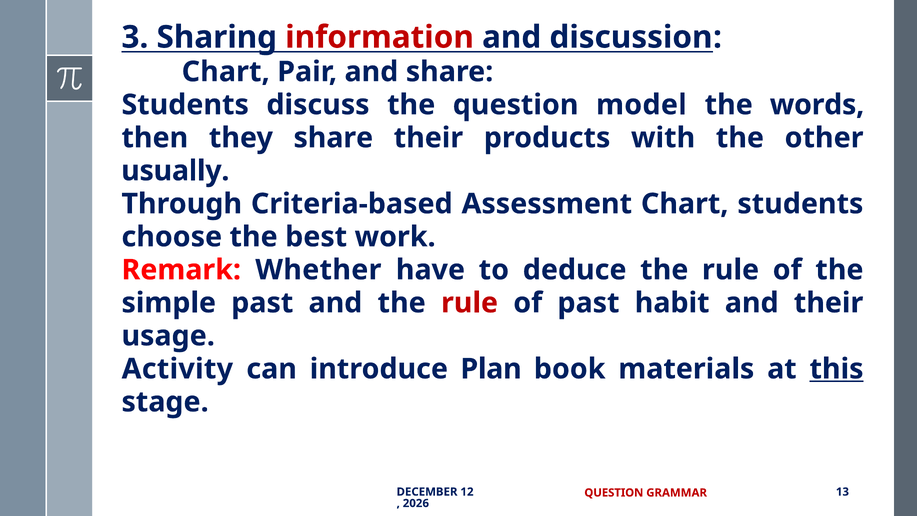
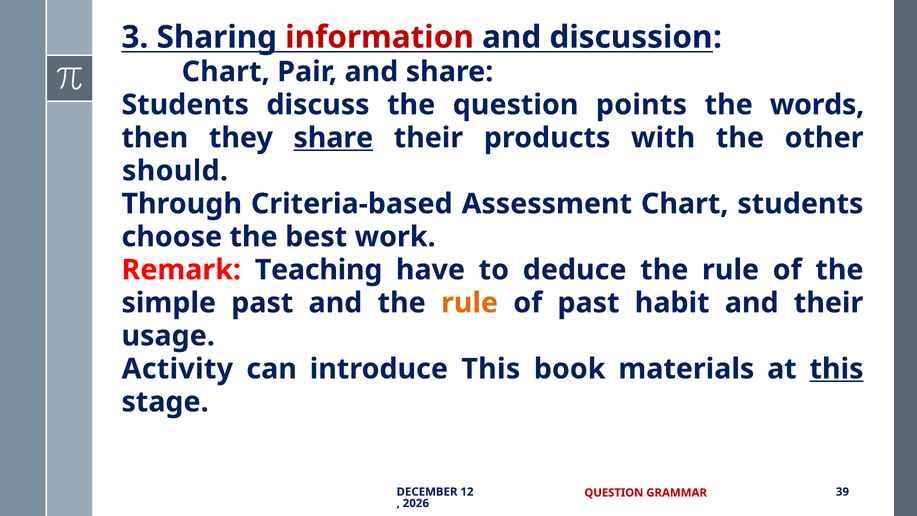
model: model -> points (641, 105)
share underline: none -> present (333, 138)
usually: usually -> should (175, 171)
Whether: Whether -> Teaching (319, 270)
rule colour: red -> orange (470, 303)
introduce Plan: Plan -> This (491, 369)
13: 13 -> 39 (842, 492)
